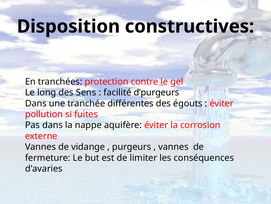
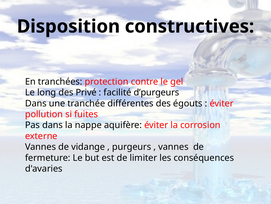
Sens: Sens -> Privé (86, 92)
